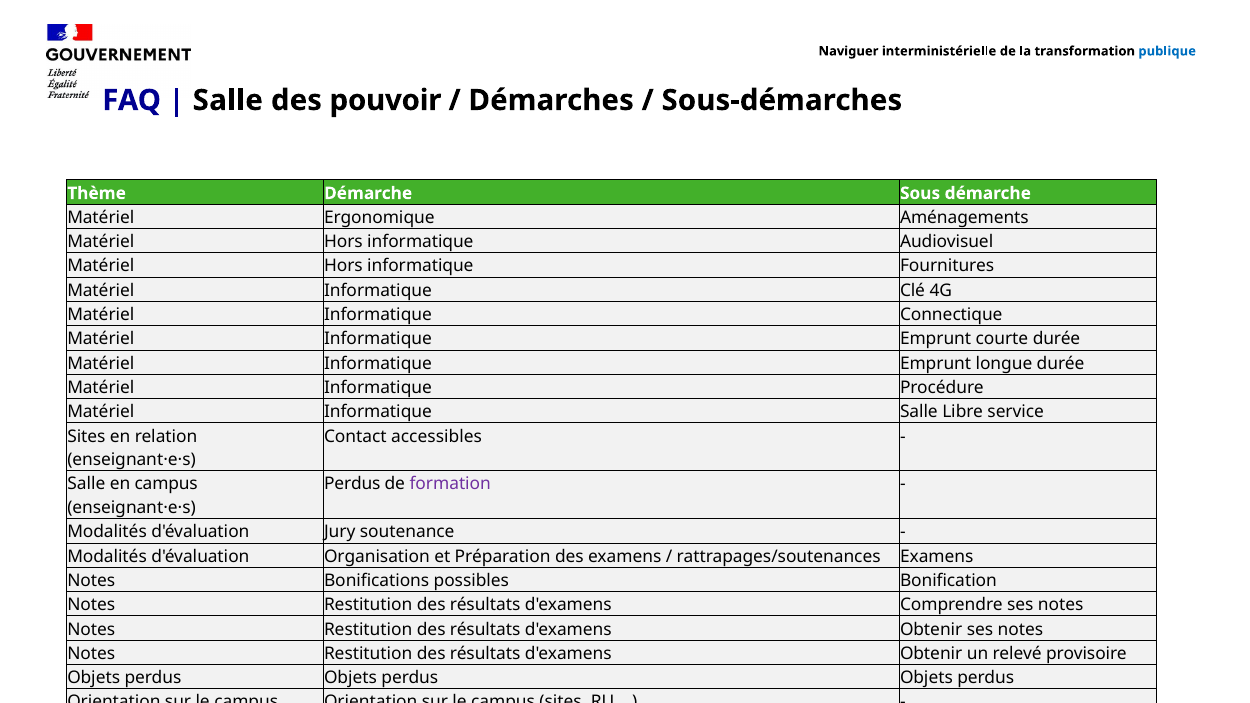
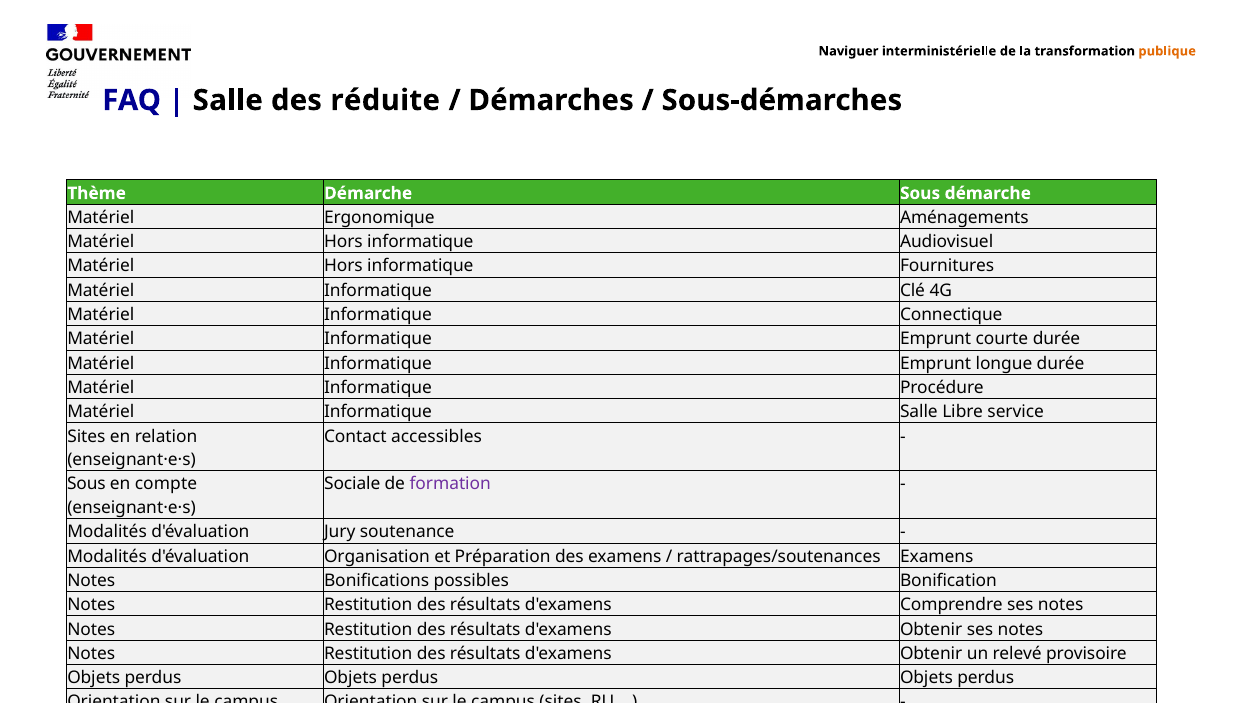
publique colour: blue -> orange (1167, 51)
pouvoir: pouvoir -> réduite (385, 100)
Salle: Salle -> Sous (86, 484)
en campus: campus -> compte (166, 484)
Perdus: Perdus -> Sociale (352, 484)
